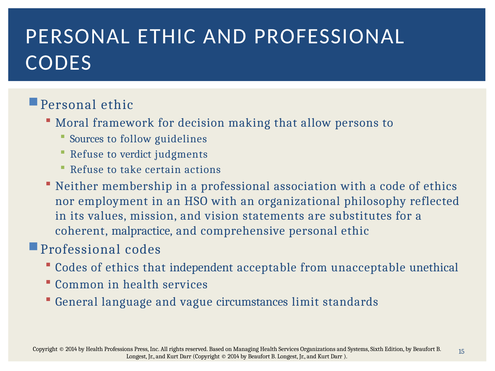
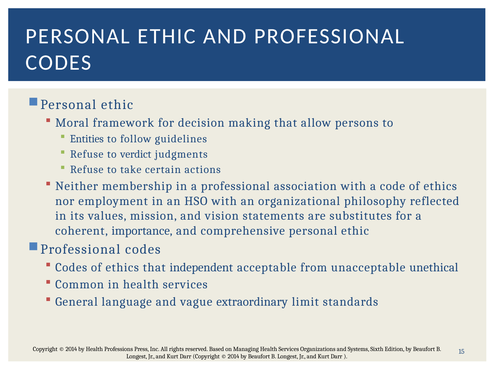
Sources: Sources -> Entities (87, 139)
malpractice: malpractice -> importance (142, 231)
circumstances: circumstances -> extraordinary (252, 302)
